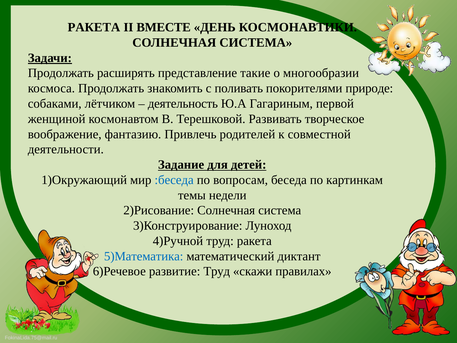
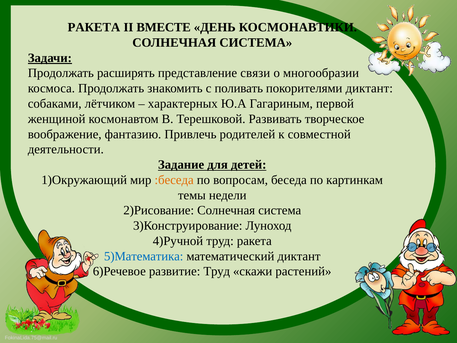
такие: такие -> связи (255, 73)
покорителями природе: природе -> диктант (369, 88)
деятельность: деятельность -> характерных (183, 104)
:беседа colour: blue -> orange (174, 180)
правилах: правилах -> растений (303, 271)
